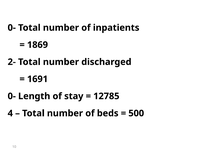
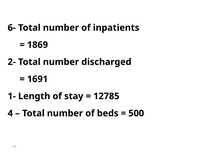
0-: 0- -> 6- (12, 28)
0-: 0- -> 1- (12, 96)
